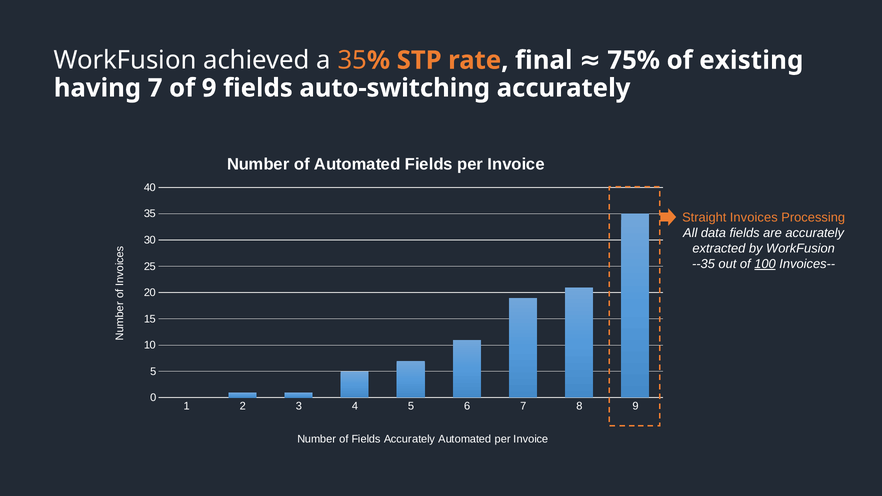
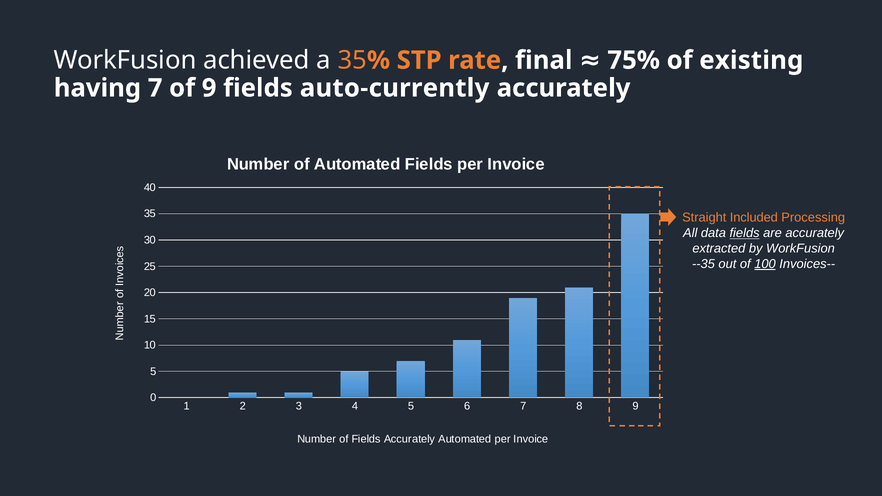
auto-switching: auto-switching -> auto-currently (395, 88)
Invoices: Invoices -> Included (754, 218)
fields underline: none -> present (745, 233)
